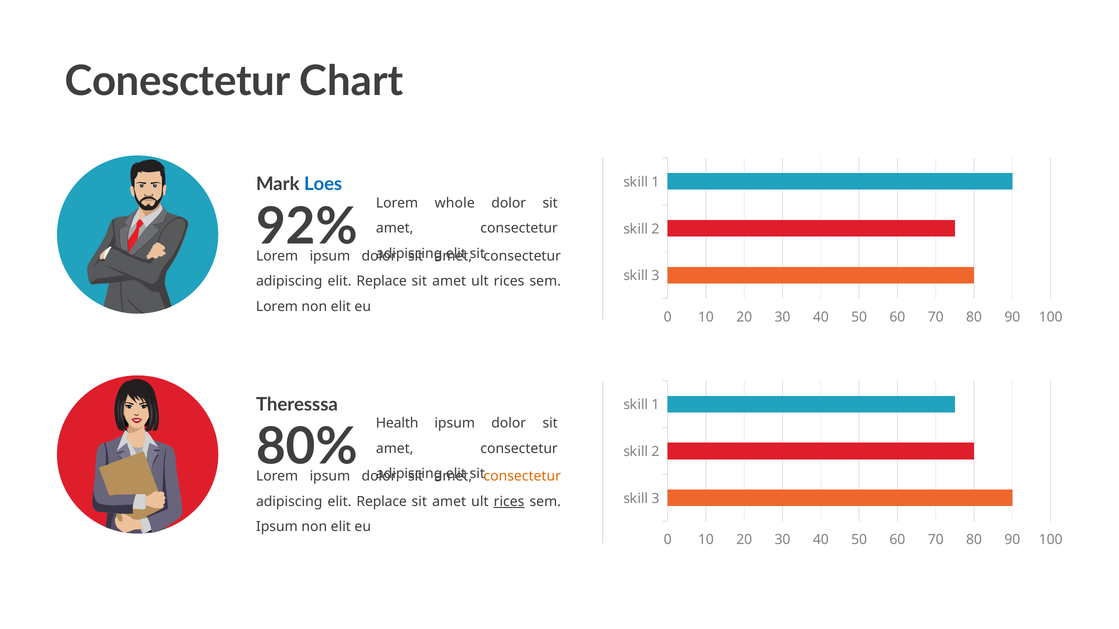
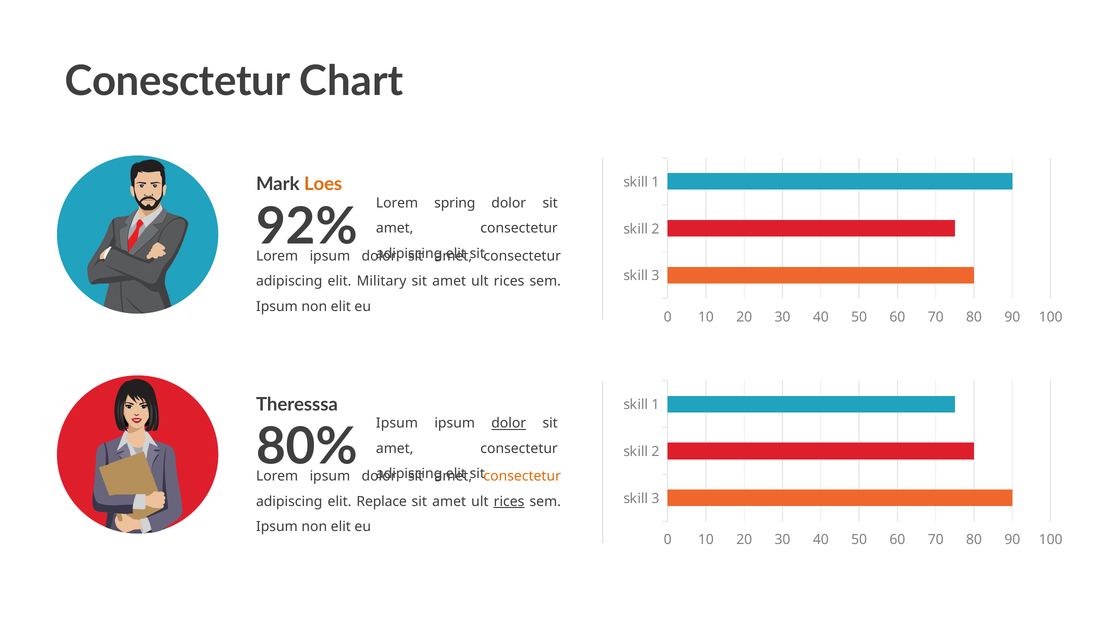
Loes colour: blue -> orange (323, 184)
whole: whole -> spring (455, 203)
Replace: Replace -> Military (382, 281)
Lorem: Lorem -> Ipsum (277, 307)
Health: Health -> Ipsum (397, 424)
dolor underline: none -> present (509, 424)
